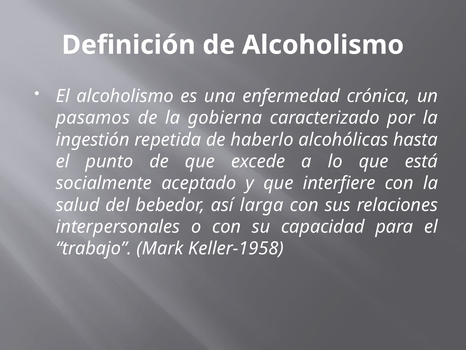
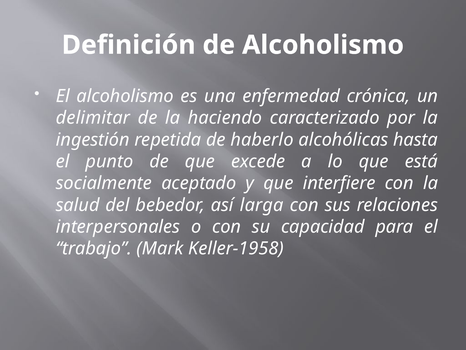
pasamos: pasamos -> delimitar (93, 118)
gobierna: gobierna -> haciendo (225, 118)
